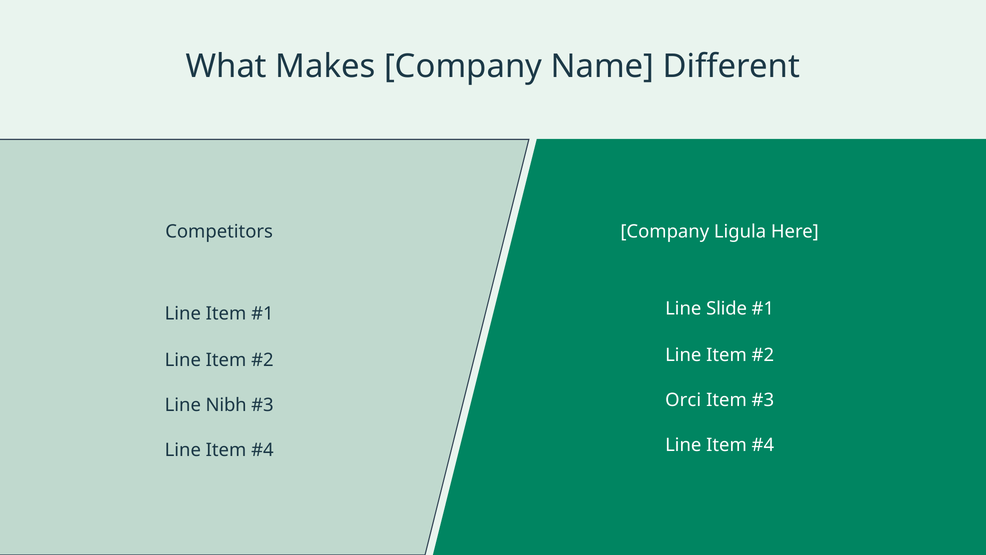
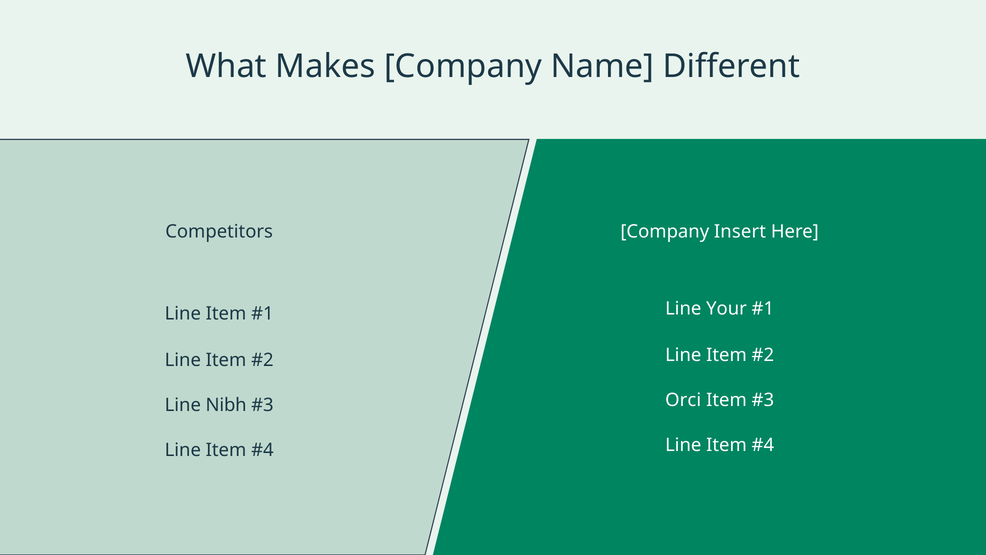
Ligula: Ligula -> Insert (740, 232)
Slide: Slide -> Your (726, 308)
